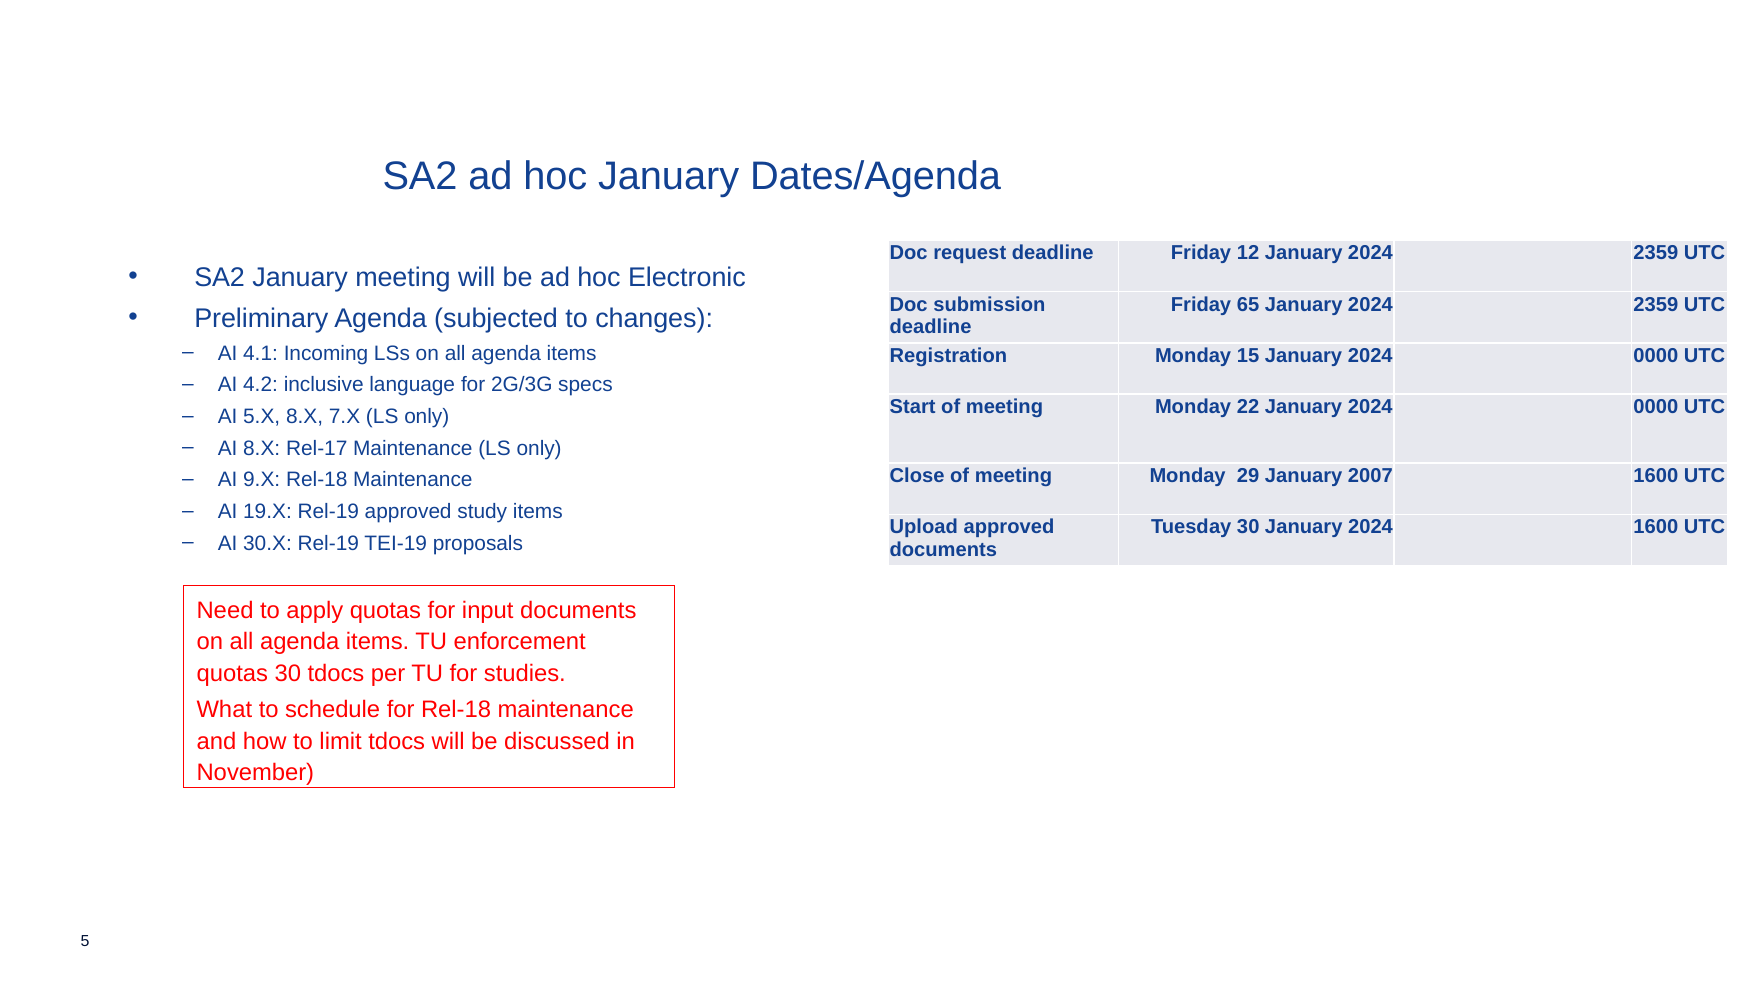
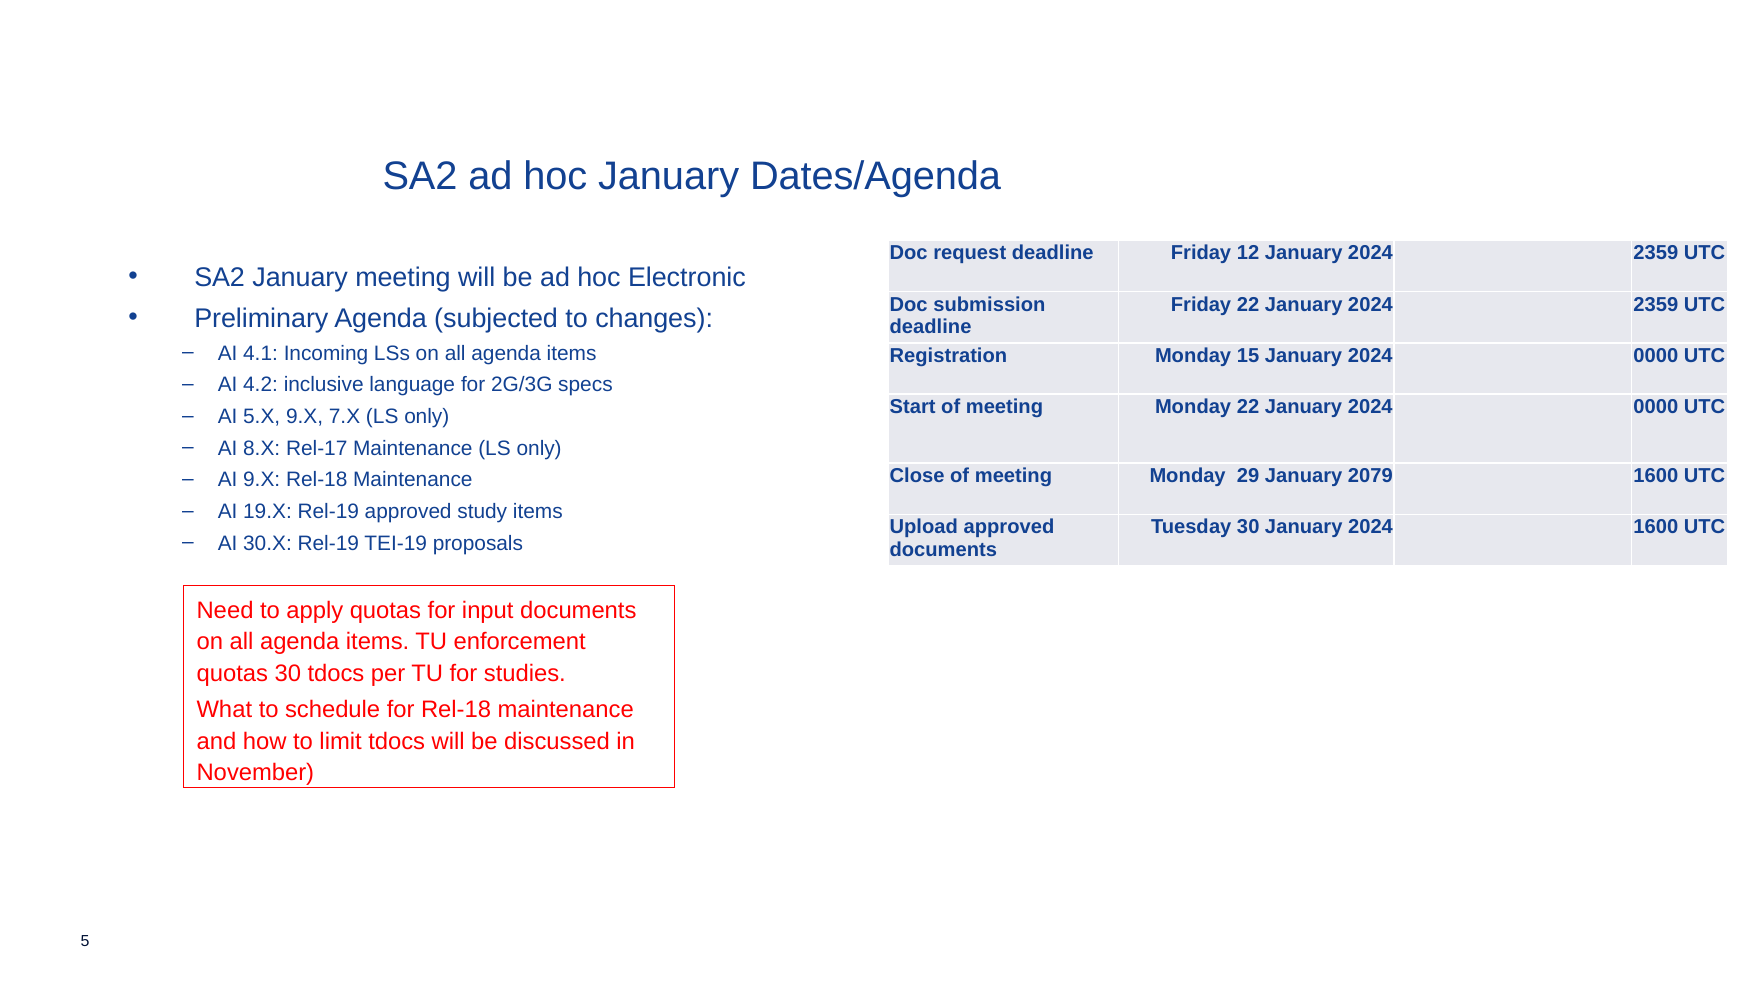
Friday 65: 65 -> 22 (1248, 304)
5.X 8.X: 8.X -> 9.X (305, 416)
2007: 2007 -> 2079 (1370, 476)
